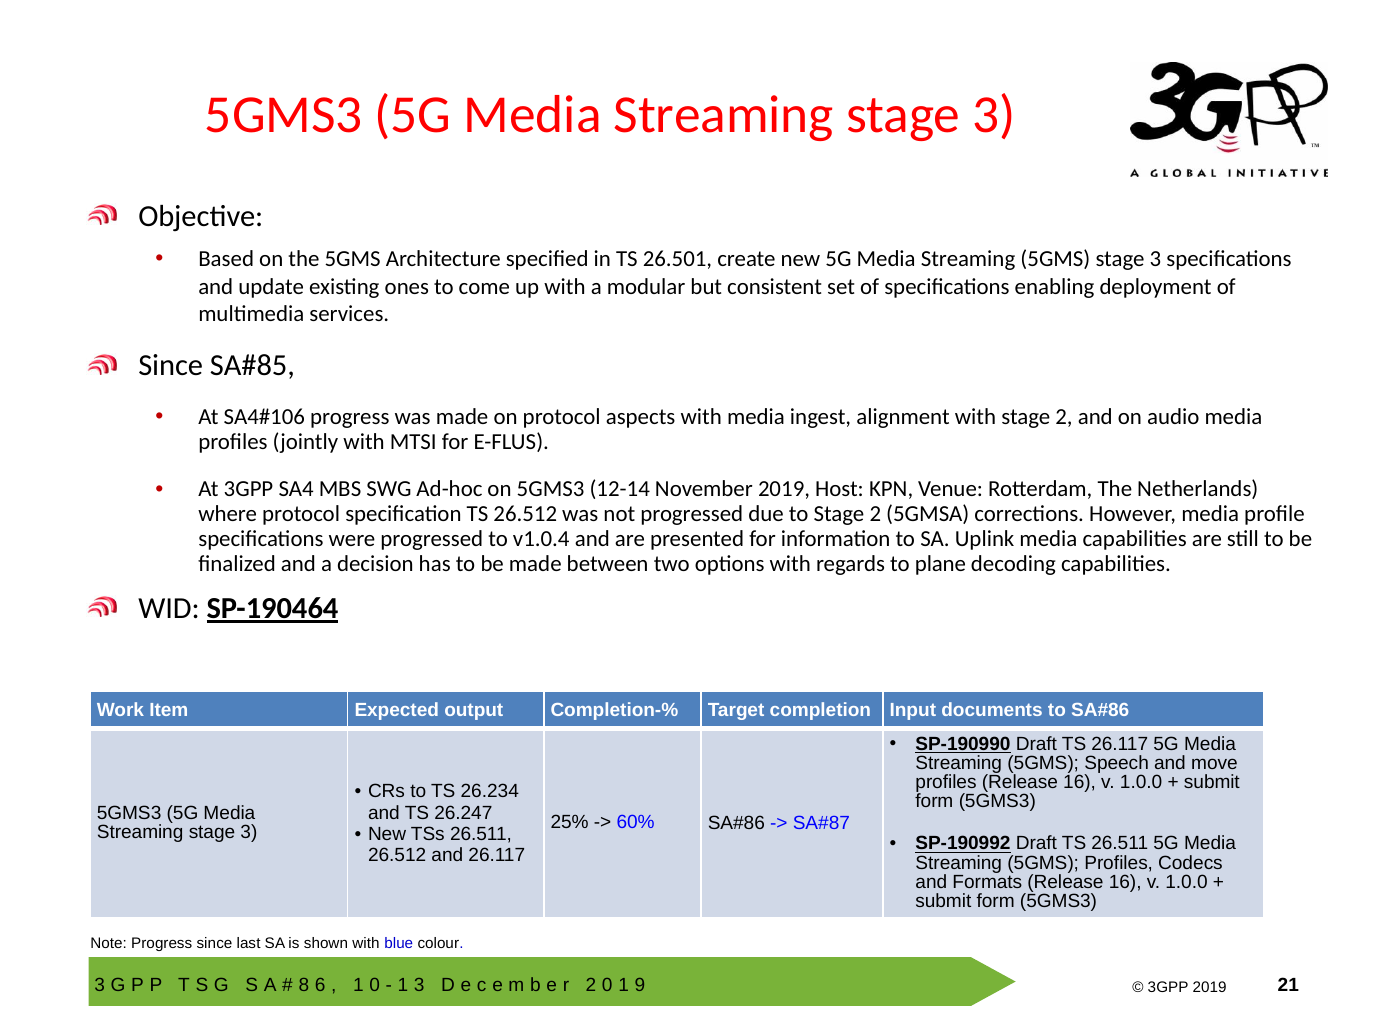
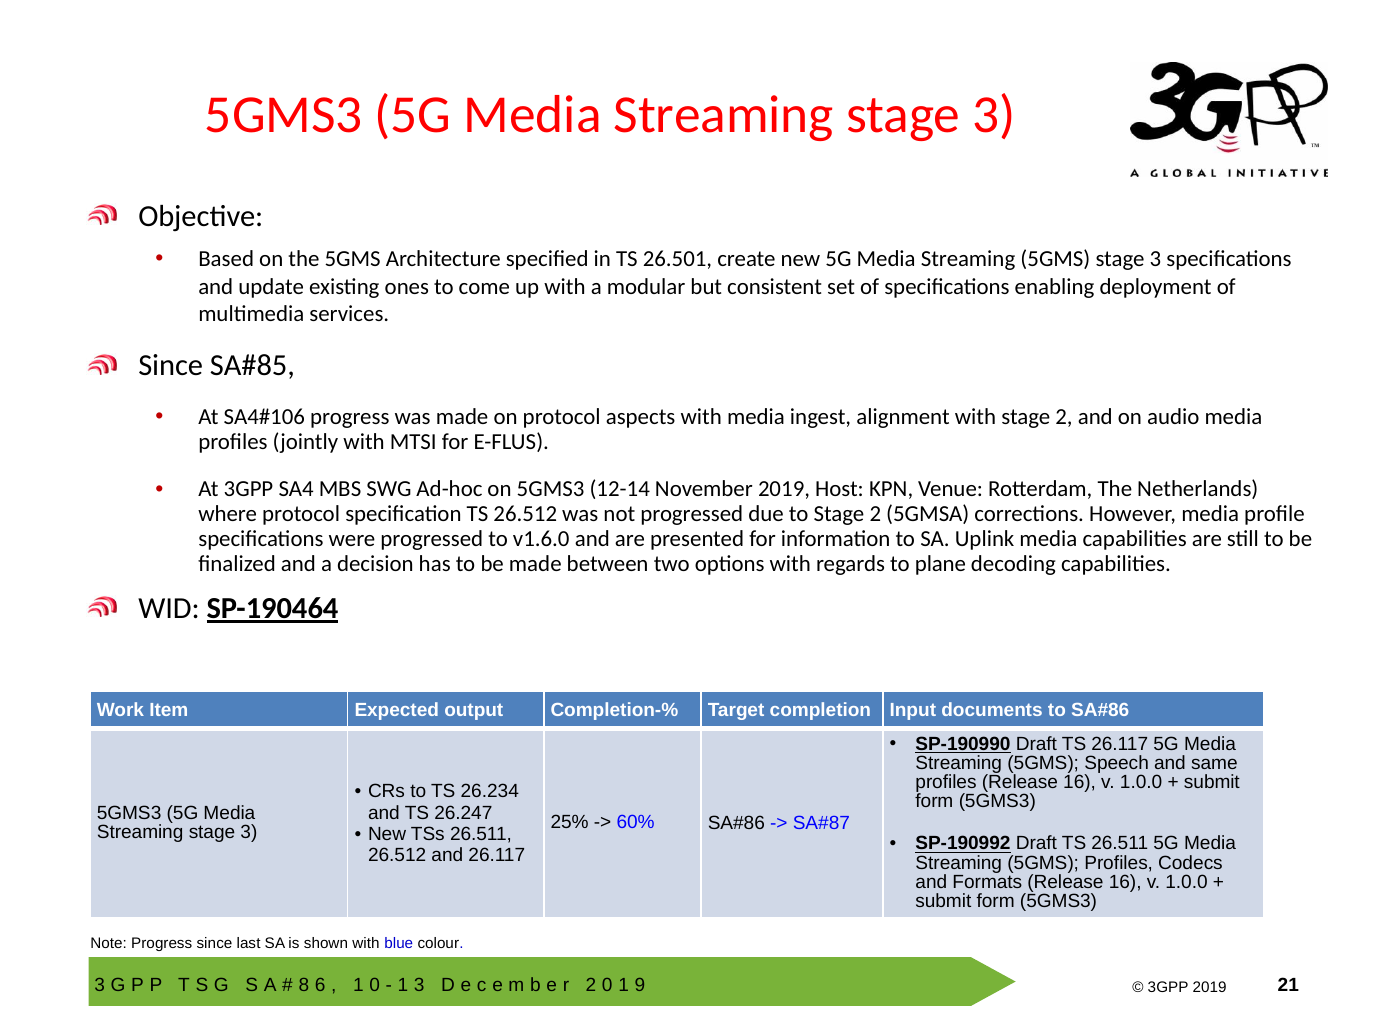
v1.0.4: v1.0.4 -> v1.6.0 (541, 539)
move: move -> same (1214, 764)
